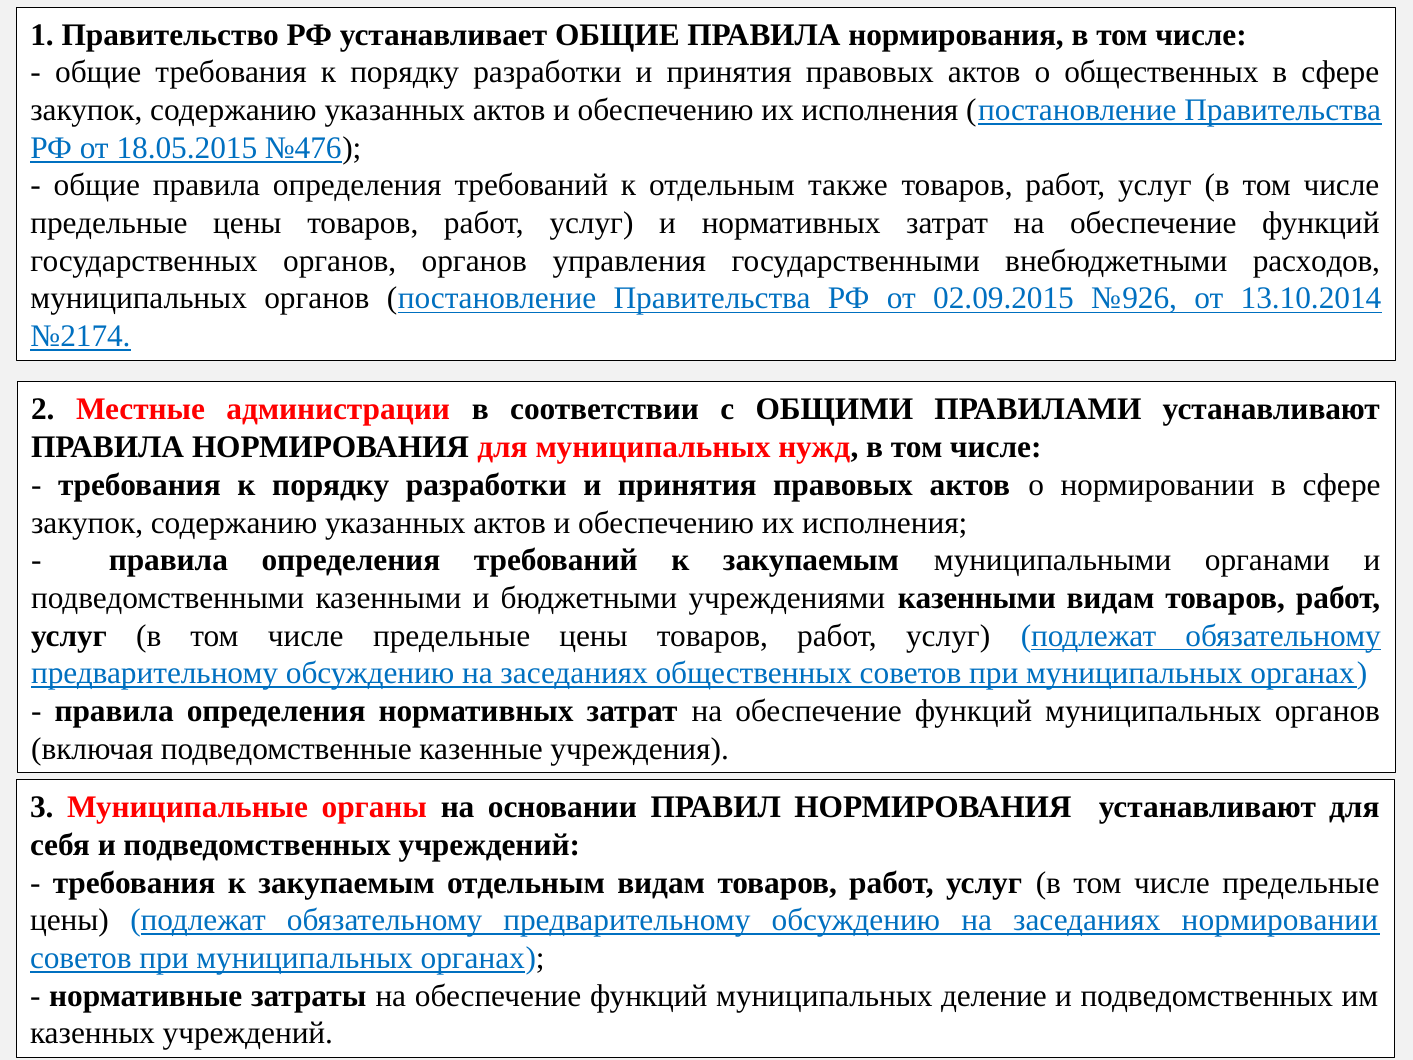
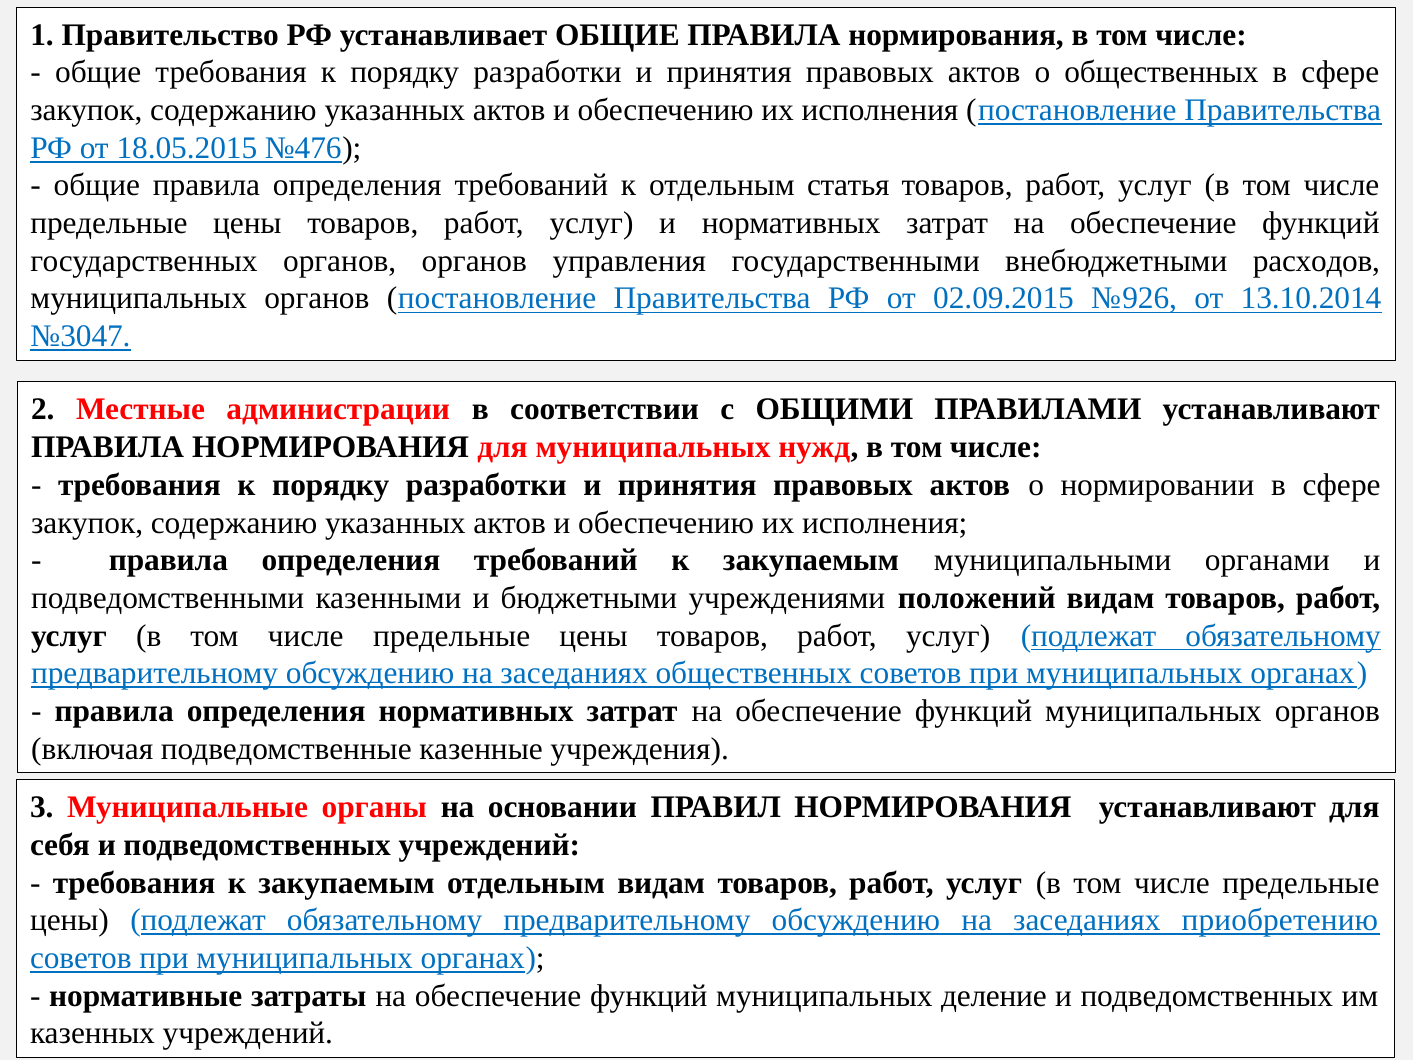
также: также -> статья (848, 186)
№2174: №2174 -> №3047 (81, 336)
учреждениями казенными: казенными -> положений (977, 598)
заседаниях нормировании: нормировании -> приобретению (1280, 920)
